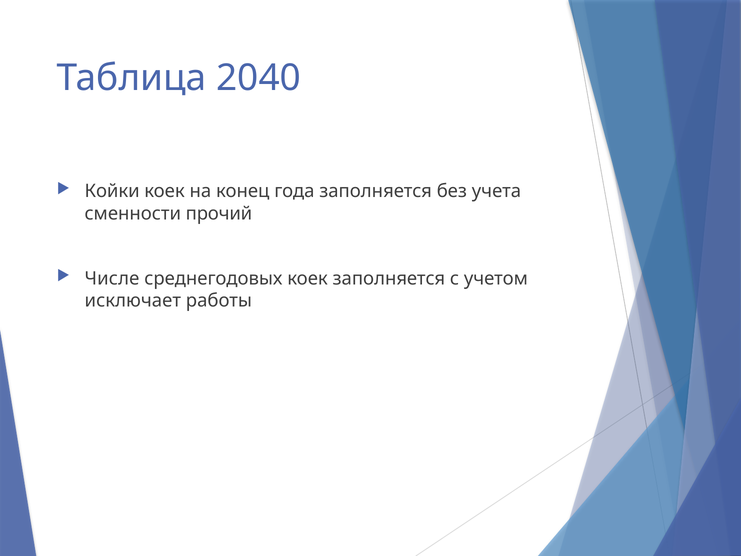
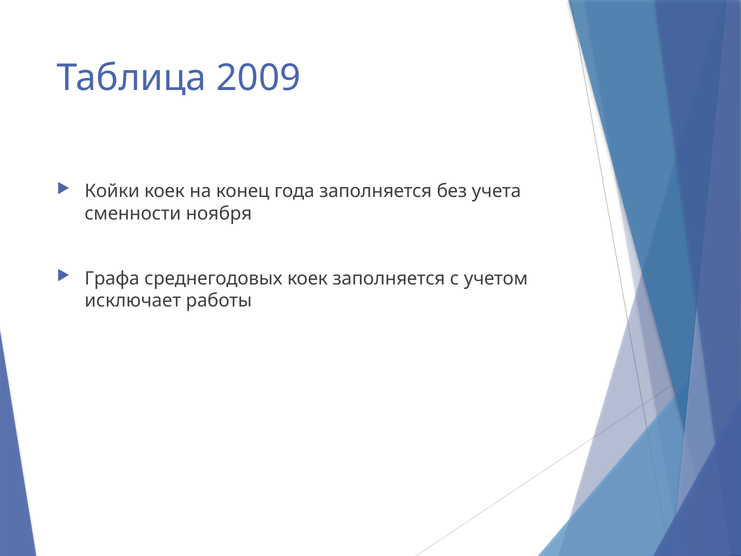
2040: 2040 -> 2009 (259, 78)
прочий: прочий -> ноября (219, 213)
Числе: Числе -> Графа (112, 279)
